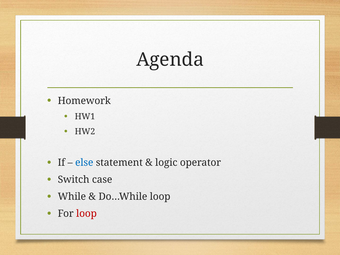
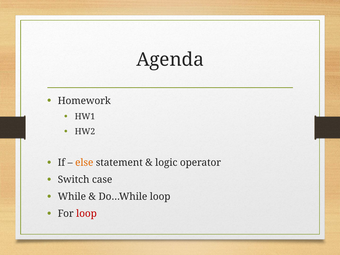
else colour: blue -> orange (84, 163)
